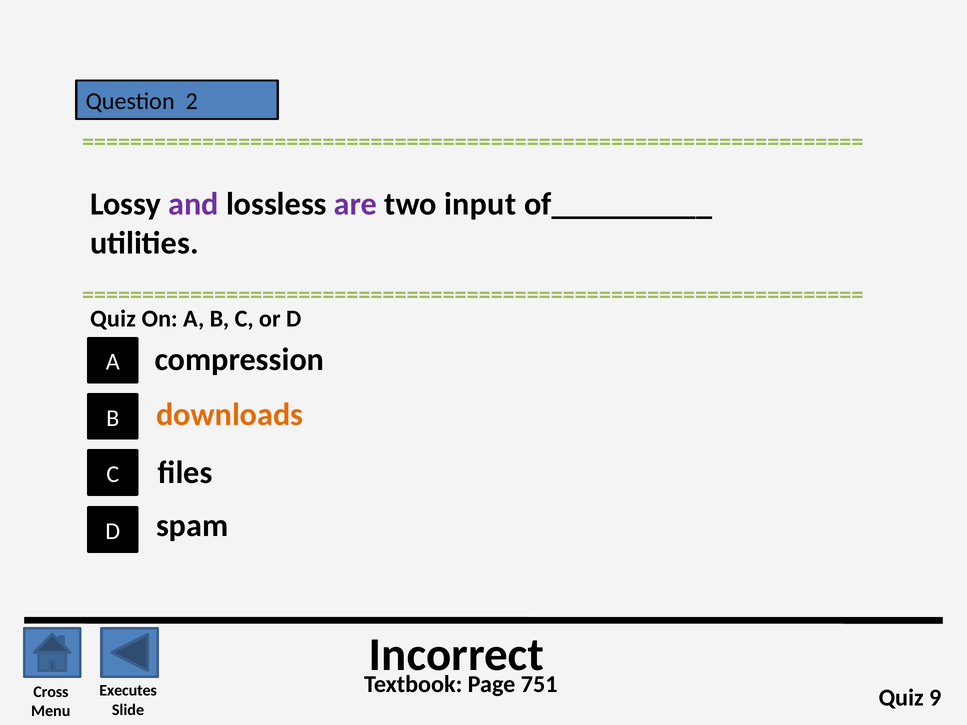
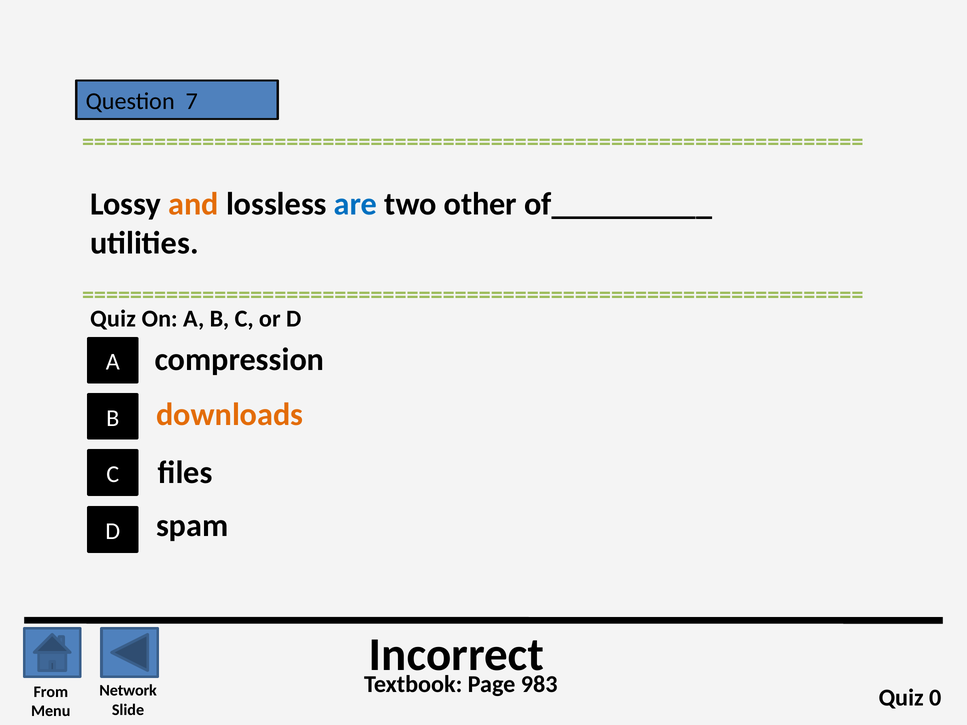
2: 2 -> 7 (192, 102)
and colour: purple -> orange (193, 204)
are colour: purple -> blue (356, 204)
input: input -> other (480, 204)
751: 751 -> 983 (539, 685)
Executes: Executes -> Network (128, 691)
Cross: Cross -> From (51, 692)
9: 9 -> 0 (935, 698)
